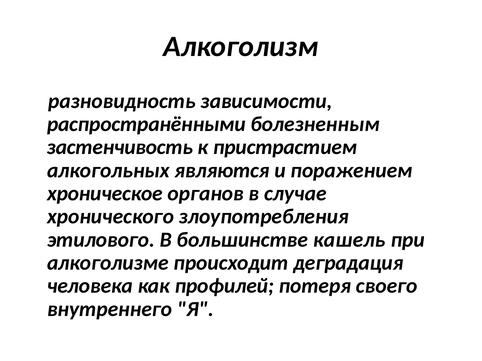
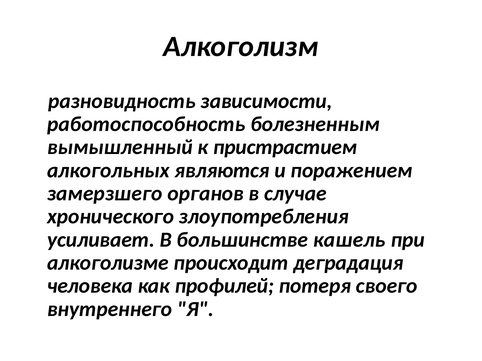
распространёнными: распространёнными -> работоспособность (146, 124)
застенчивость: застенчивость -> вымышленный (120, 147)
хроническое: хроническое -> замерзшего (105, 194)
этилового: этилового -> усиливает (101, 240)
